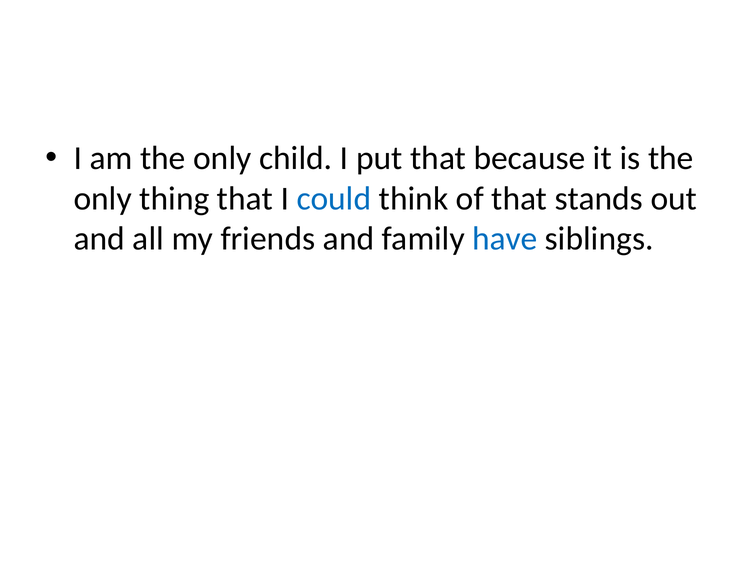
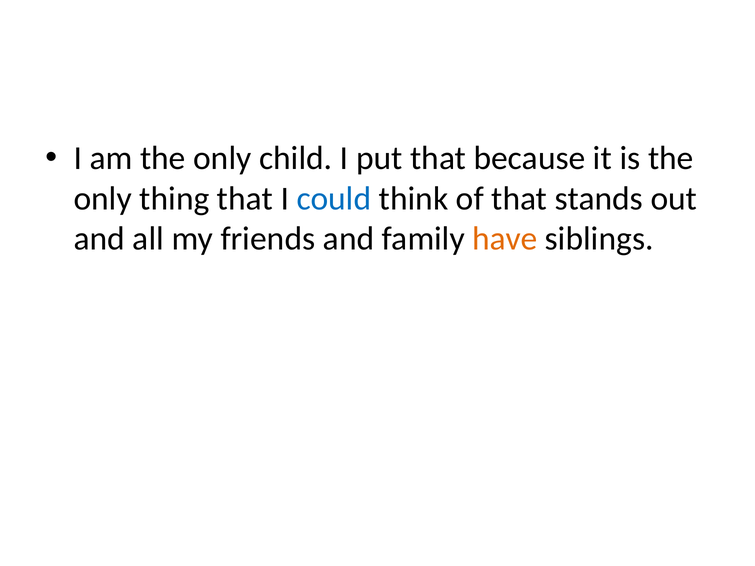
have colour: blue -> orange (505, 239)
